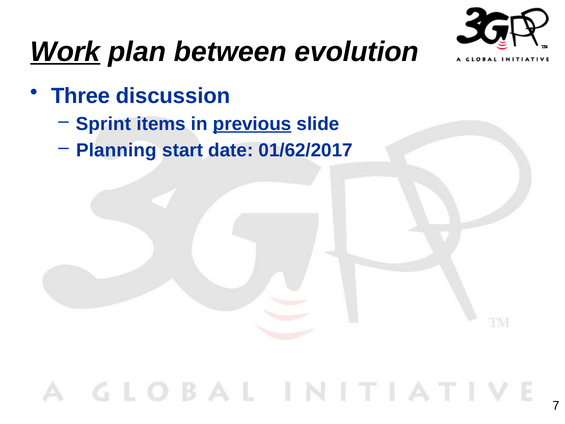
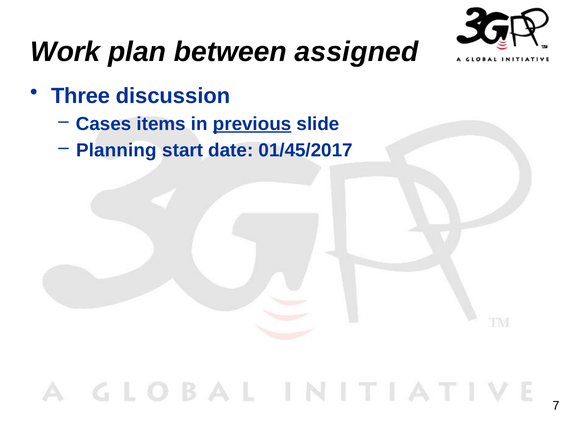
Work underline: present -> none (65, 52)
evolution: evolution -> assigned (356, 52)
Sprint: Sprint -> Cases (104, 124)
01/62/2017: 01/62/2017 -> 01/45/2017 (306, 150)
